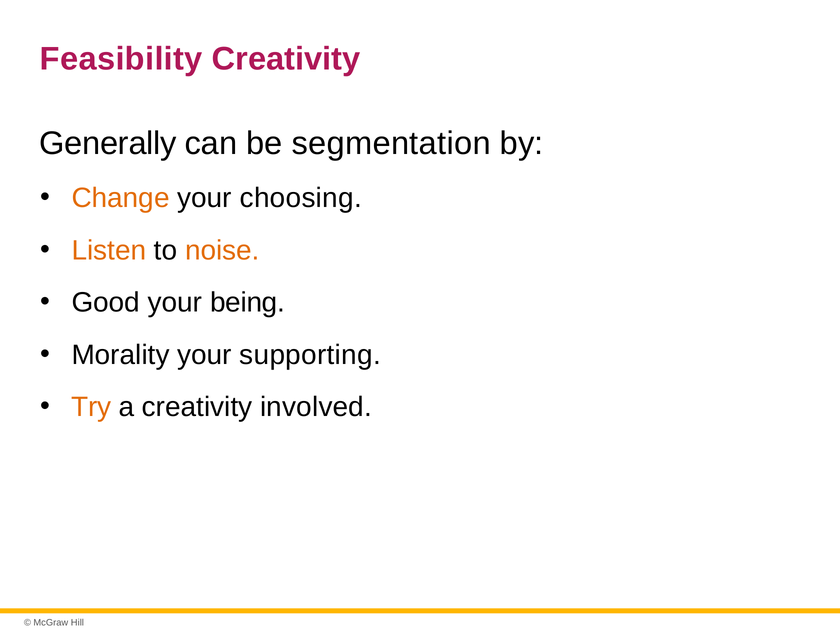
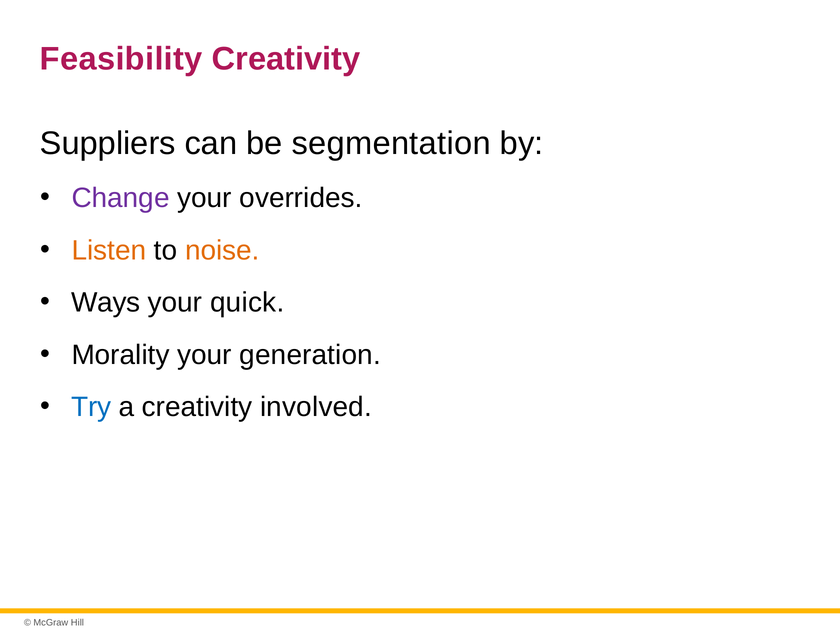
Generally: Generally -> Suppliers (108, 143)
Change colour: orange -> purple (121, 198)
choosing: choosing -> overrides (301, 198)
Good: Good -> Ways (106, 303)
being: being -> quick (247, 303)
supporting: supporting -> generation (310, 355)
Try colour: orange -> blue (91, 407)
